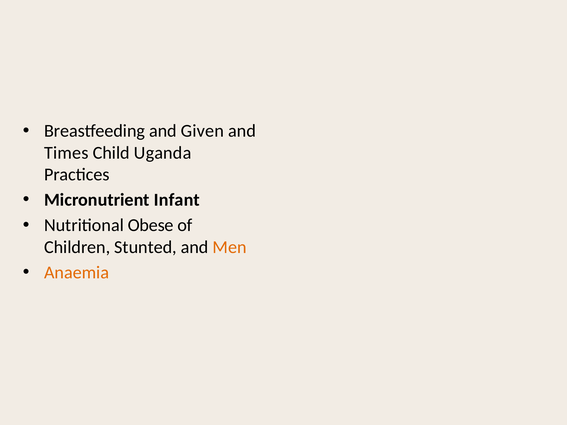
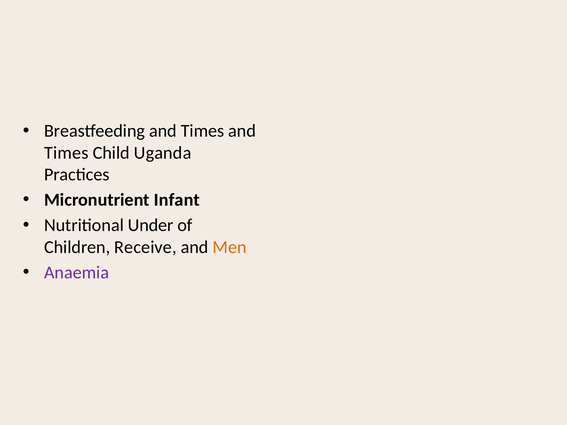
Breastfeeding and Given: Given -> Times (202, 131)
Obese: Obese -> Under (151, 225)
Stunted: Stunted -> Receive (145, 247)
Anaemia colour: orange -> purple (77, 273)
